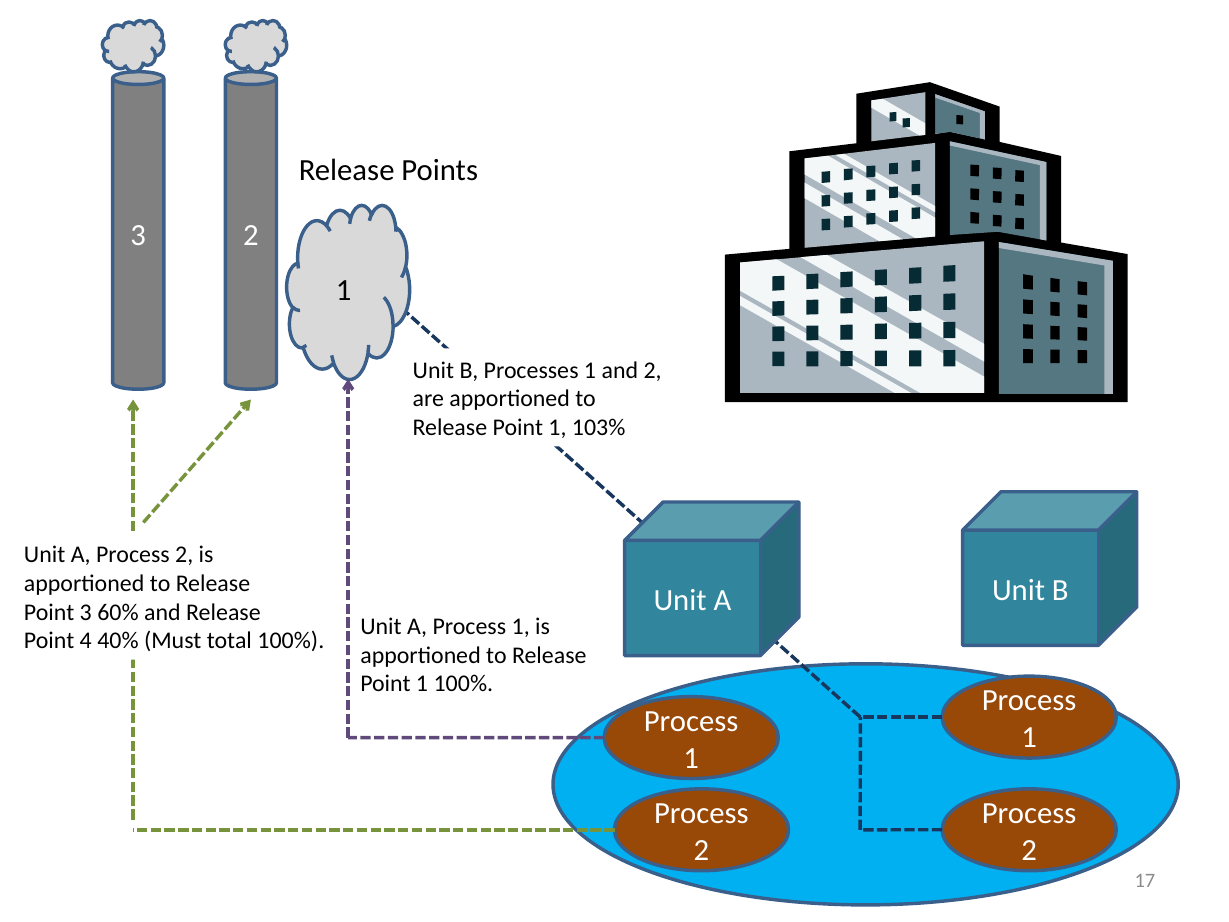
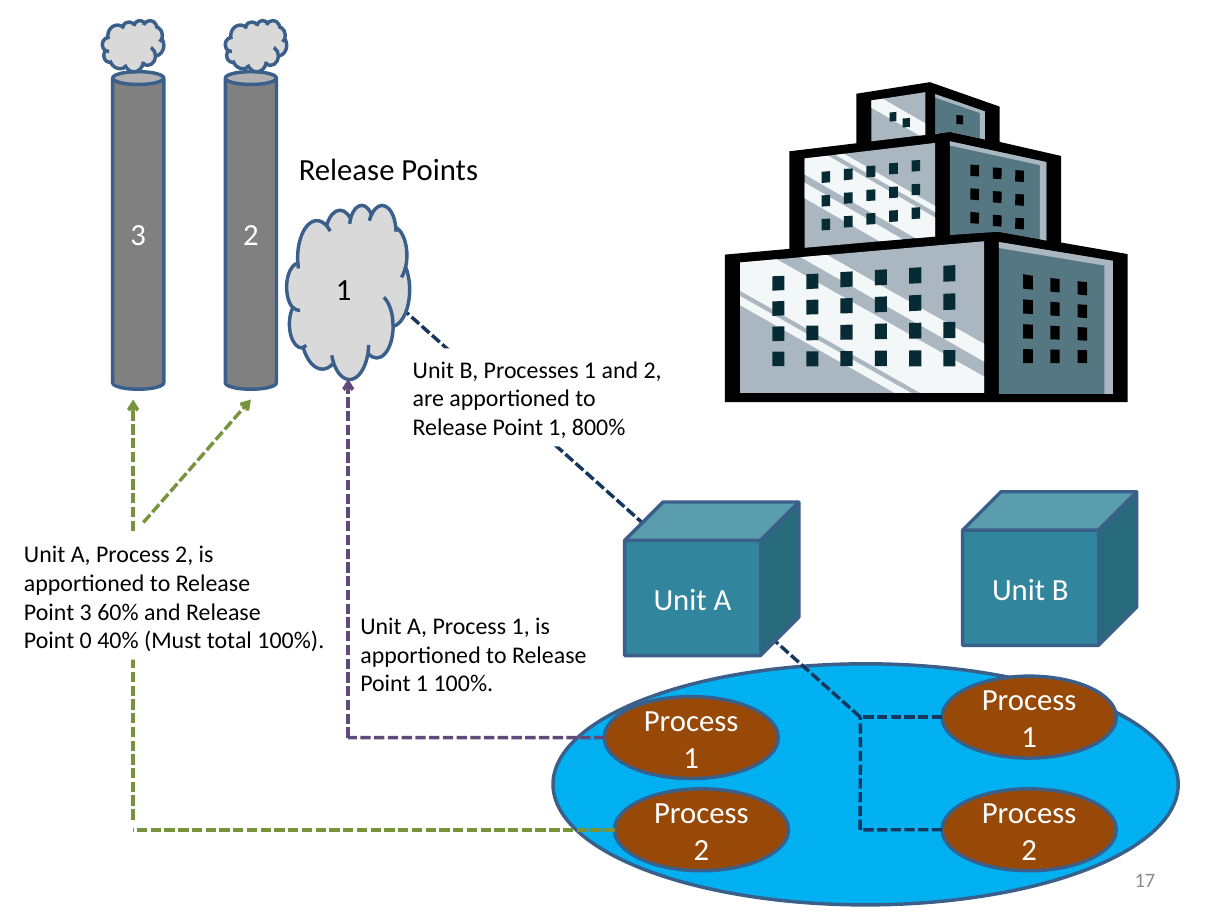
103%: 103% -> 800% (599, 428)
4: 4 -> 0 (86, 641)
